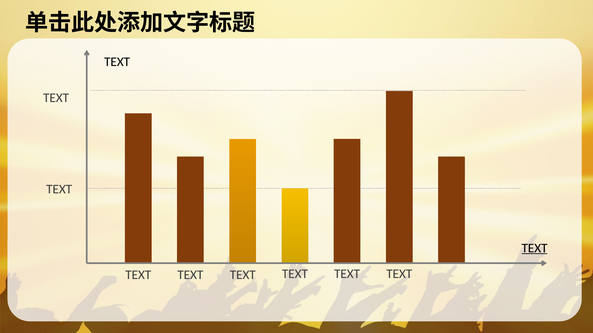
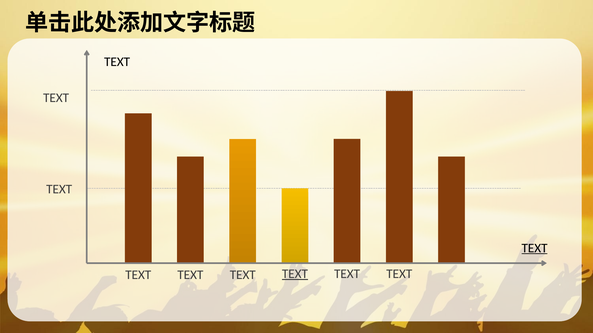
TEXT underline: none -> present (295, 274)
